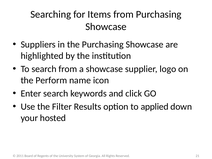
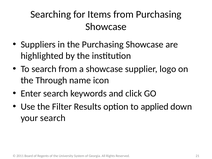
Perform: Perform -> Through (51, 80)
your hosted: hosted -> search (53, 118)
